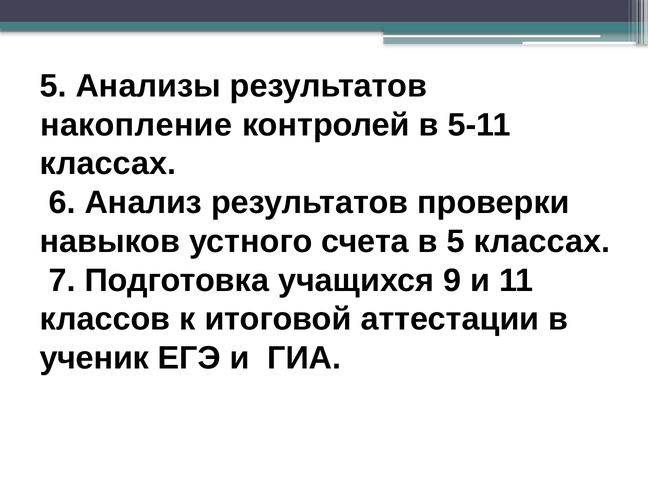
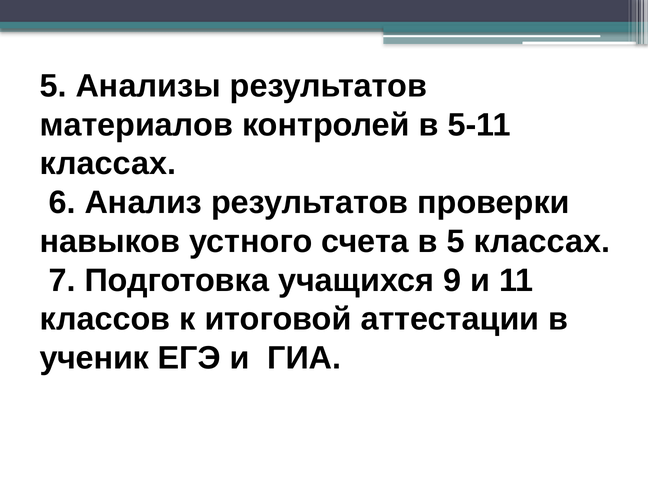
накопление: накопление -> материалов (136, 125)
